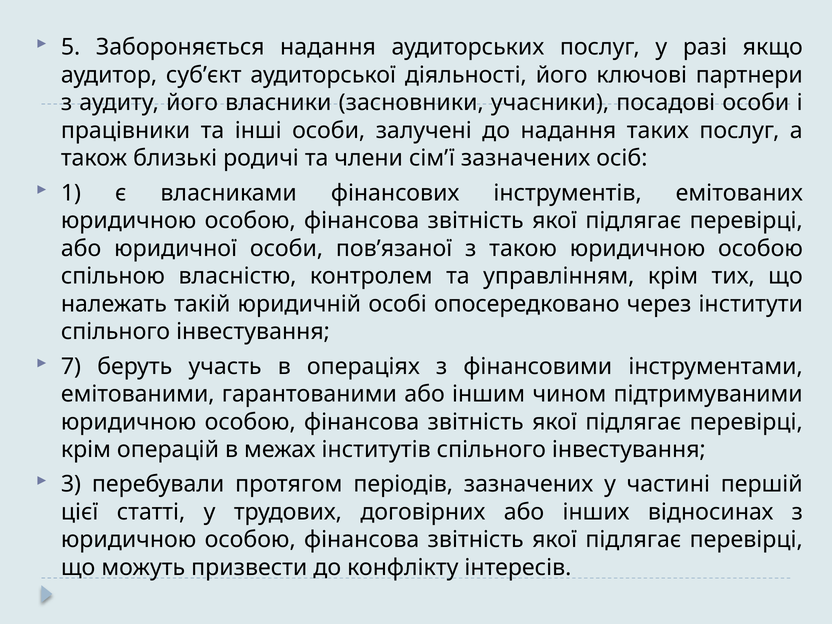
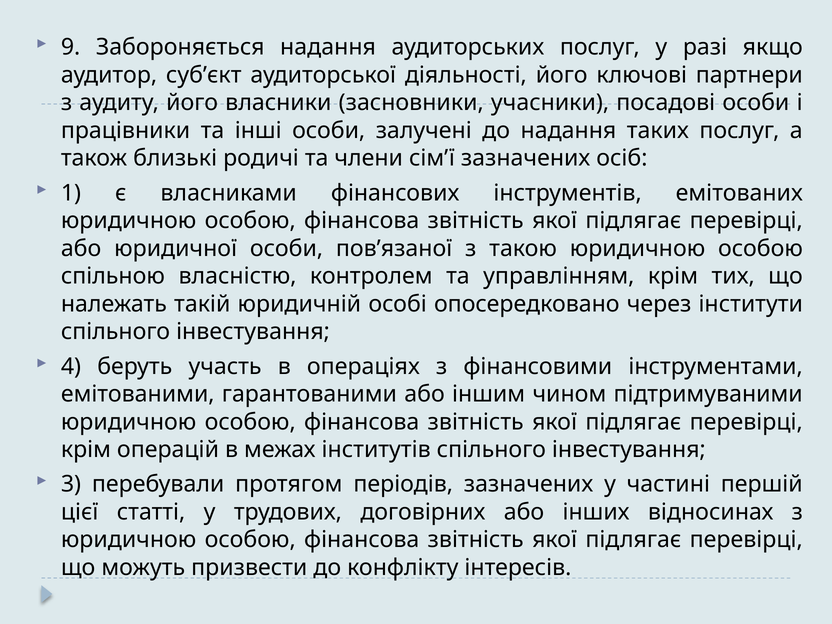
5: 5 -> 9 (71, 47)
7: 7 -> 4 (71, 366)
